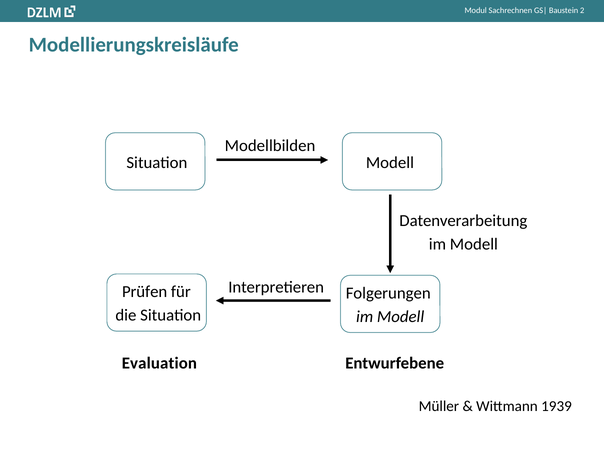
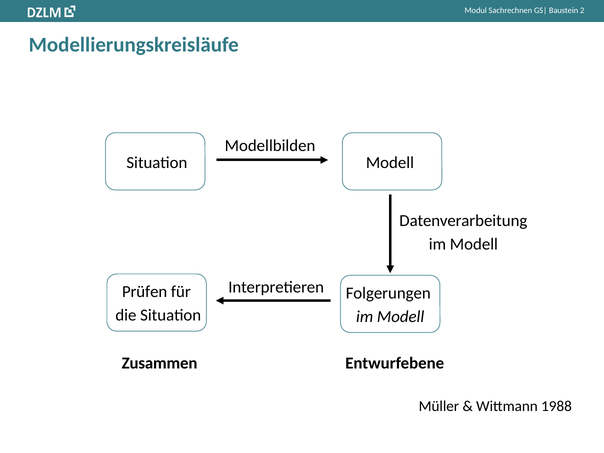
Evaluation: Evaluation -> Zusammen (160, 363)
1939: 1939 -> 1988 (557, 406)
